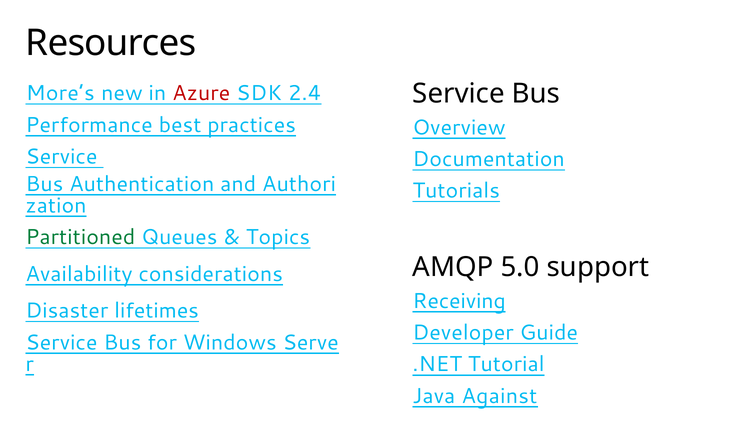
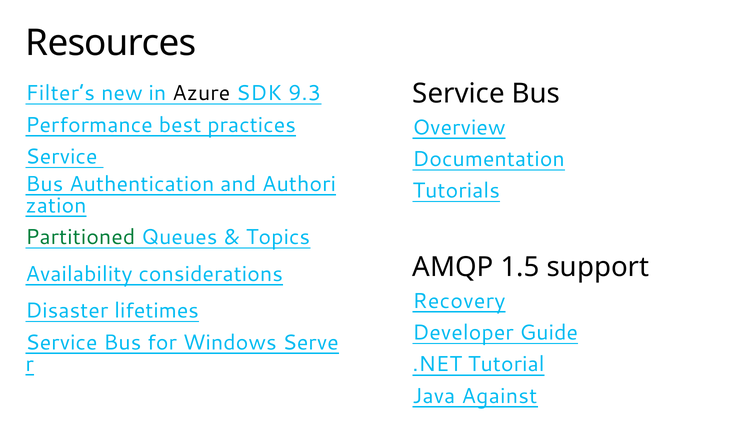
More’s: More’s -> Filter’s (60, 93)
Azure colour: red -> black (201, 93)
2.4: 2.4 -> 9.3 (305, 93)
5.0: 5.0 -> 1.5 (520, 267)
Receiving: Receiving -> Recovery (459, 301)
